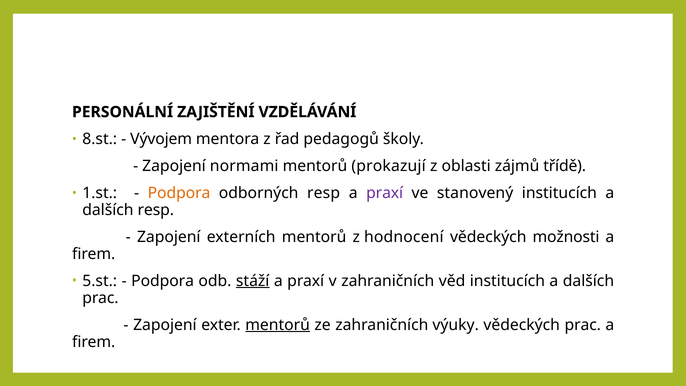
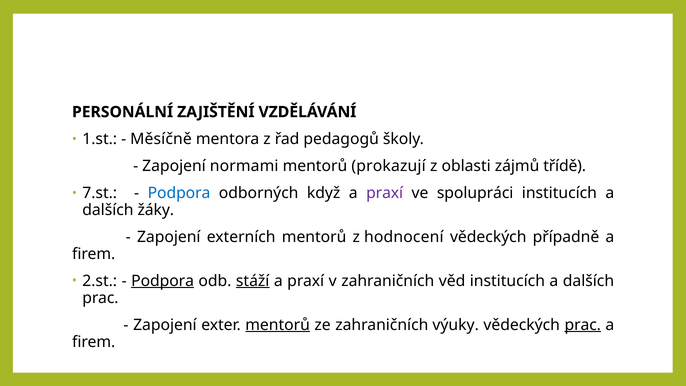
8.st: 8.st -> 1.st (100, 139)
Vývojem: Vývojem -> Měsíčně (161, 139)
1.st: 1.st -> 7.st (100, 193)
Podpora colour: orange -> blue (179, 193)
odborných resp: resp -> když (324, 193)
stanovený: stanovený -> spolupráci (475, 193)
dalších resp: resp -> žáky (156, 210)
možnosti: možnosti -> případně (566, 237)
5.st: 5.st -> 2.st (100, 281)
Podpora underline: none -> present (163, 281)
prac underline: none -> present (583, 325)
